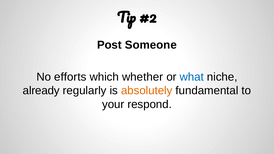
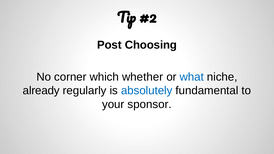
Someone: Someone -> Choosing (151, 45)
efforts: efforts -> corner (70, 77)
absolutely colour: orange -> blue (147, 91)
respond: respond -> sponsor (150, 104)
